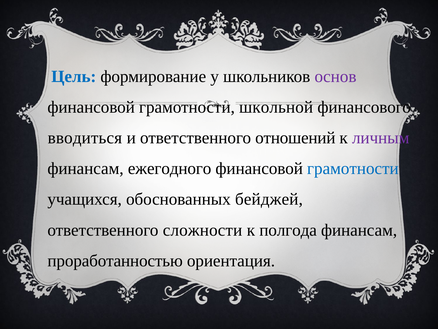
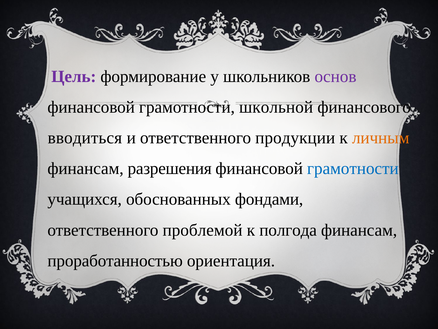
Цель colour: blue -> purple (74, 76)
отношений: отношений -> продукции (295, 138)
личным colour: purple -> orange (381, 138)
ежегодного: ежегодного -> разрешения (170, 168)
бейджей: бейджей -> фондами (269, 199)
сложности: сложности -> проблемой (203, 230)
